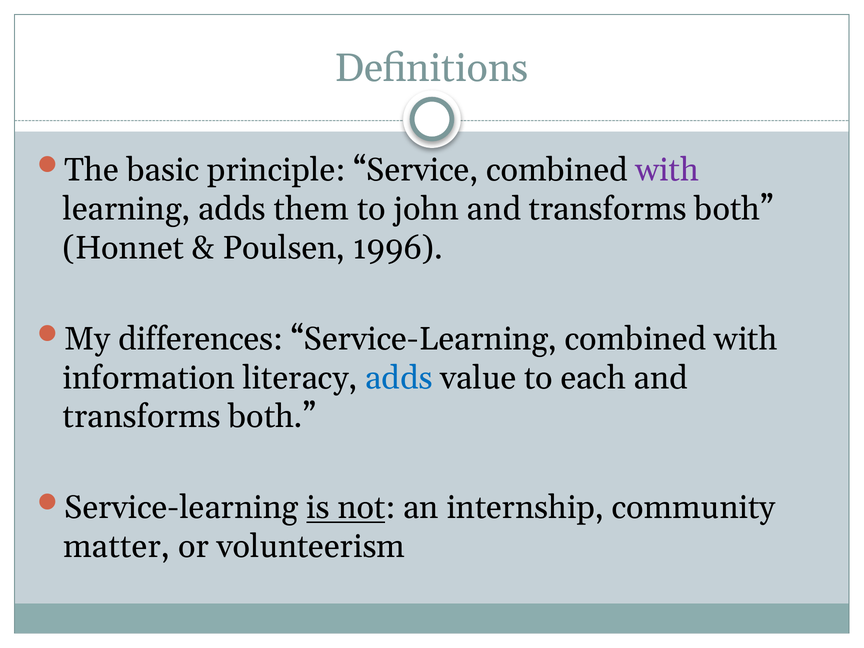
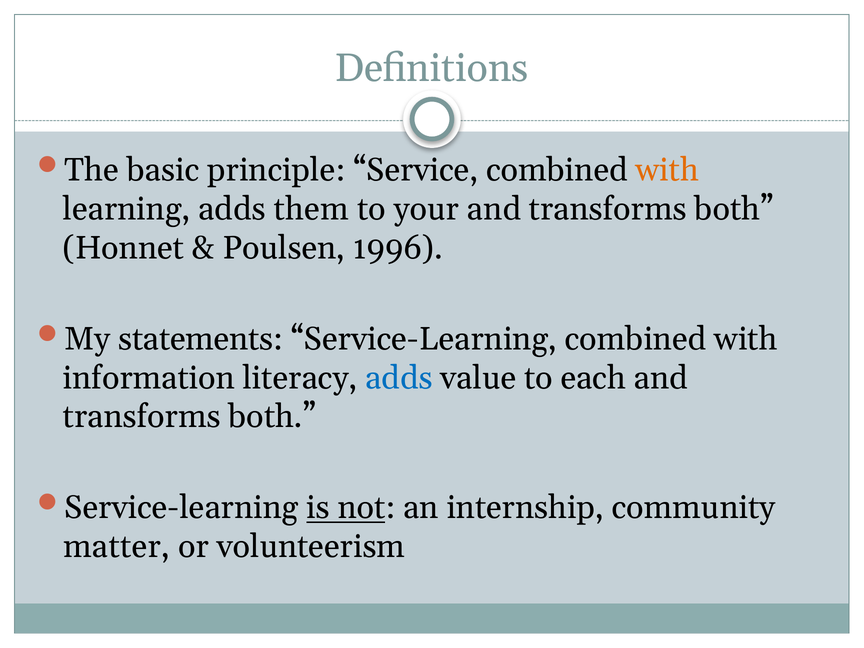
with colour: purple -> orange (667, 170)
john: john -> your (426, 209)
differences: differences -> statements (201, 339)
